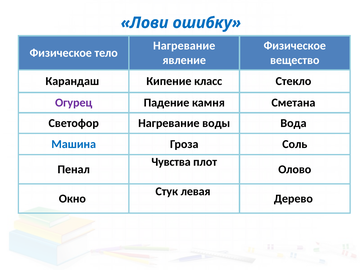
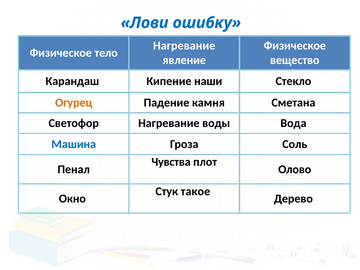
класс: класс -> наши (208, 81)
Огурец colour: purple -> orange (74, 103)
левая: левая -> такое (195, 191)
